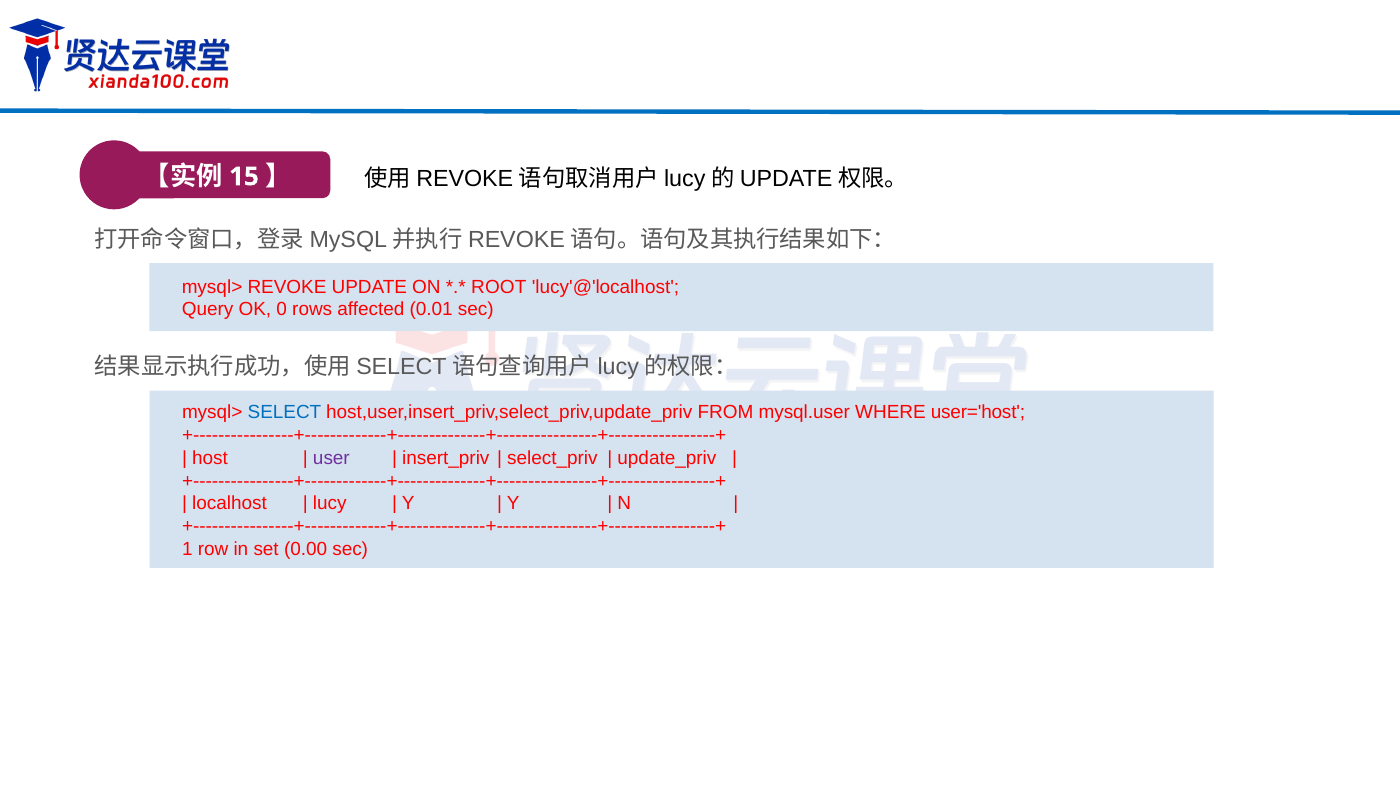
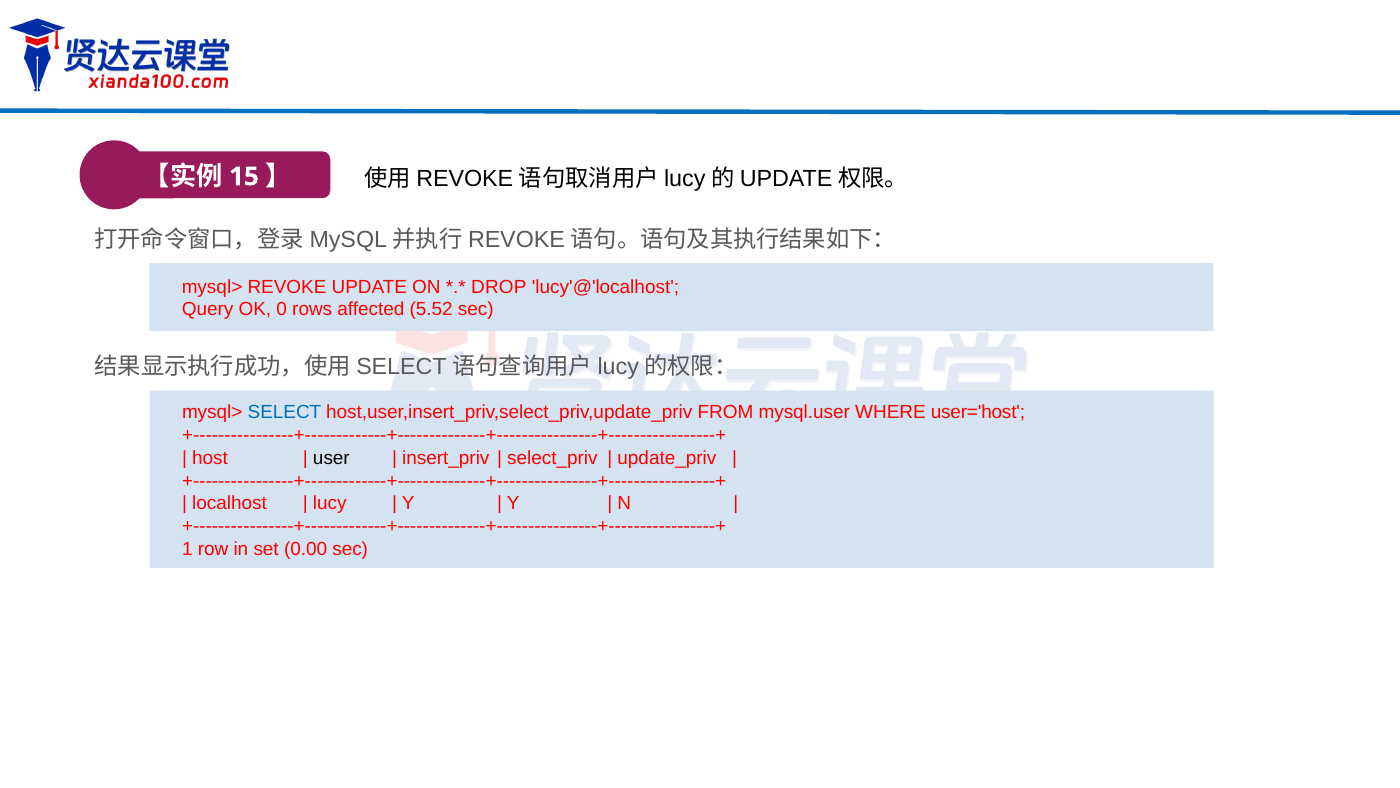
ROOT: ROOT -> DROP (499, 287)
0.01: 0.01 -> 5.52 (431, 309)
user colour: purple -> black (331, 458)
